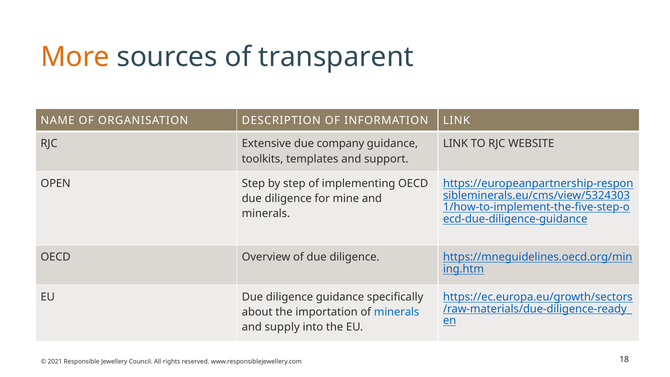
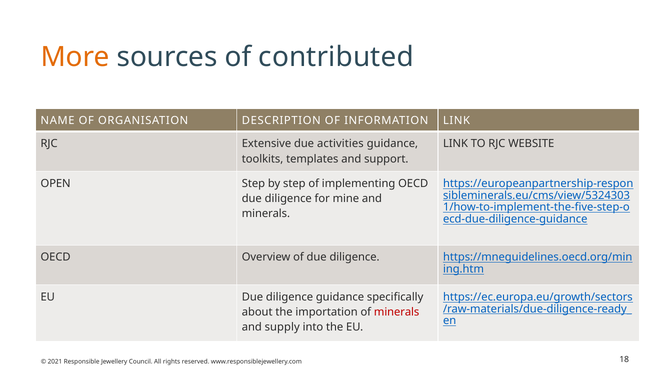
transparent: transparent -> contributed (336, 57)
company: company -> activities (340, 144)
minerals colour: blue -> red (397, 312)
